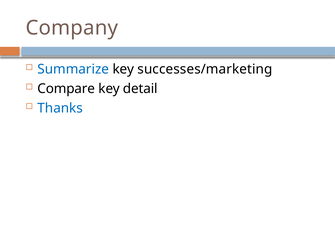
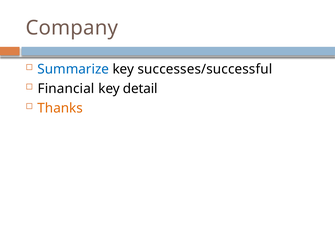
successes/marketing: successes/marketing -> successes/successful (205, 69)
Compare: Compare -> Financial (66, 89)
Thanks colour: blue -> orange (60, 108)
